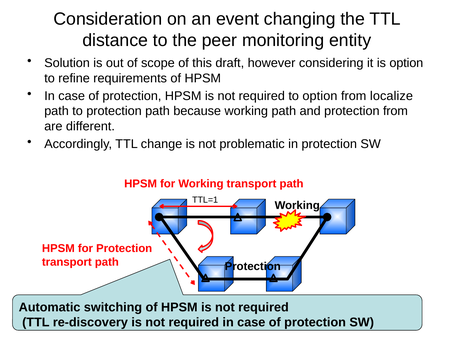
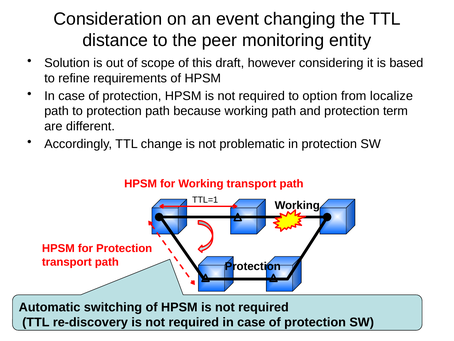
is option: option -> based (406, 63)
protection from: from -> term (395, 111)
